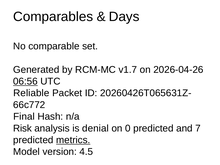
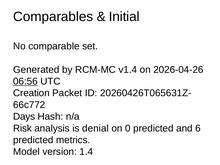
Days: Days -> Initial (124, 17)
v1.7: v1.7 -> v1.4 (128, 70)
Reliable: Reliable -> Creation (31, 93)
Final: Final -> Days (24, 117)
7: 7 -> 6 (198, 128)
metrics underline: present -> none (73, 140)
4.5: 4.5 -> 1.4 (86, 152)
